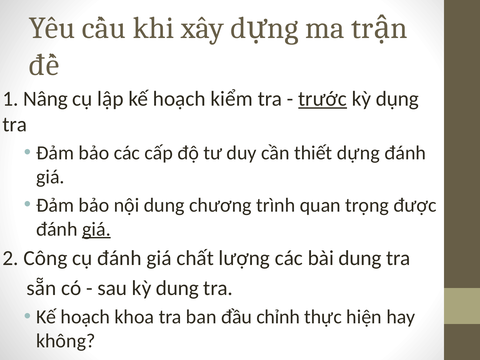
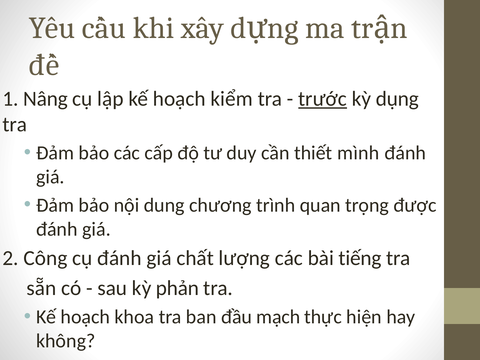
dựng: dựng -> mình (358, 153)
giá underline: present -> none (96, 229)
bài dung: dung -> tiếng (360, 258)
kỳ dung: dung -> phản (177, 288)
chỉnh: chỉnh -> mạch (278, 317)
